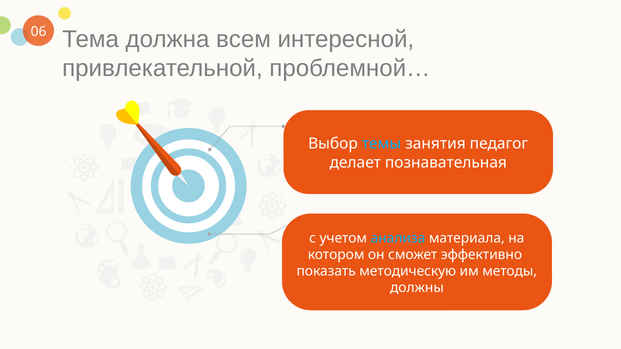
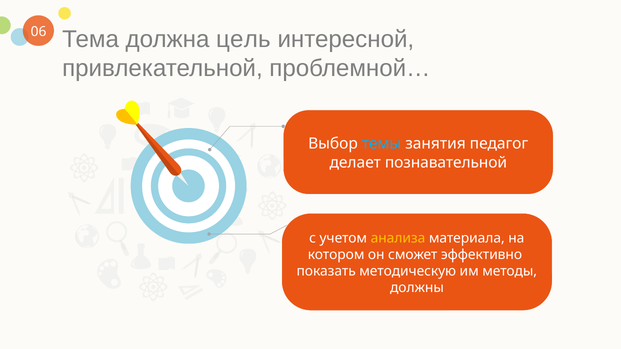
всем: всем -> цель (243, 39)
познавательная: познавательная -> познавательной (446, 163)
анализа colour: light blue -> yellow (398, 238)
